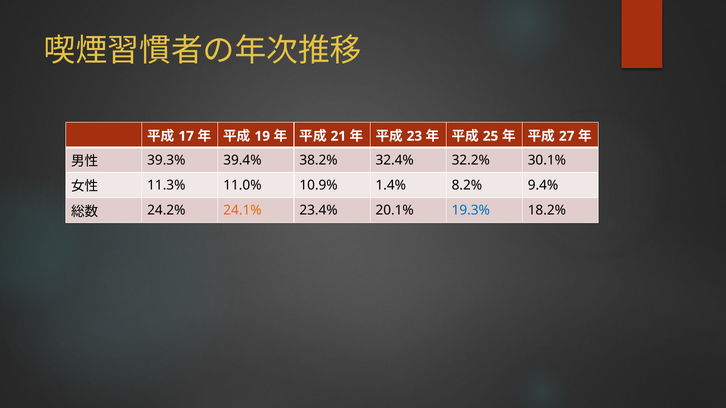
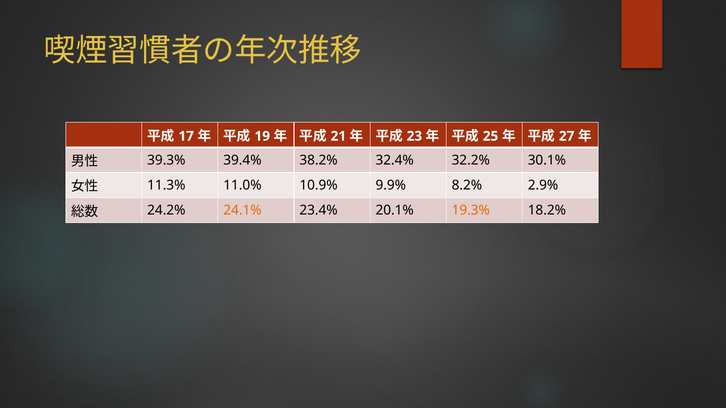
1.4%: 1.4% -> 9.9% (391, 185)
9.4%: 9.4% -> 2.9% (543, 185)
19.3% colour: blue -> orange (471, 211)
